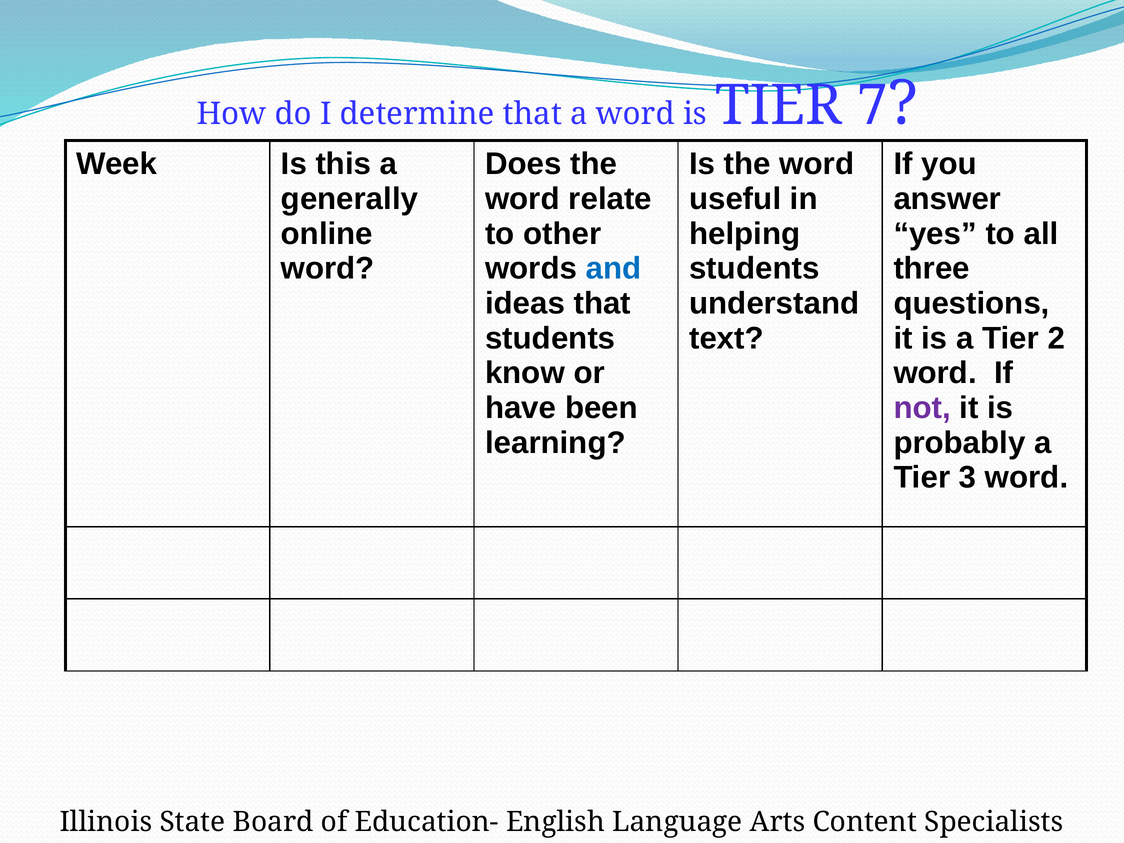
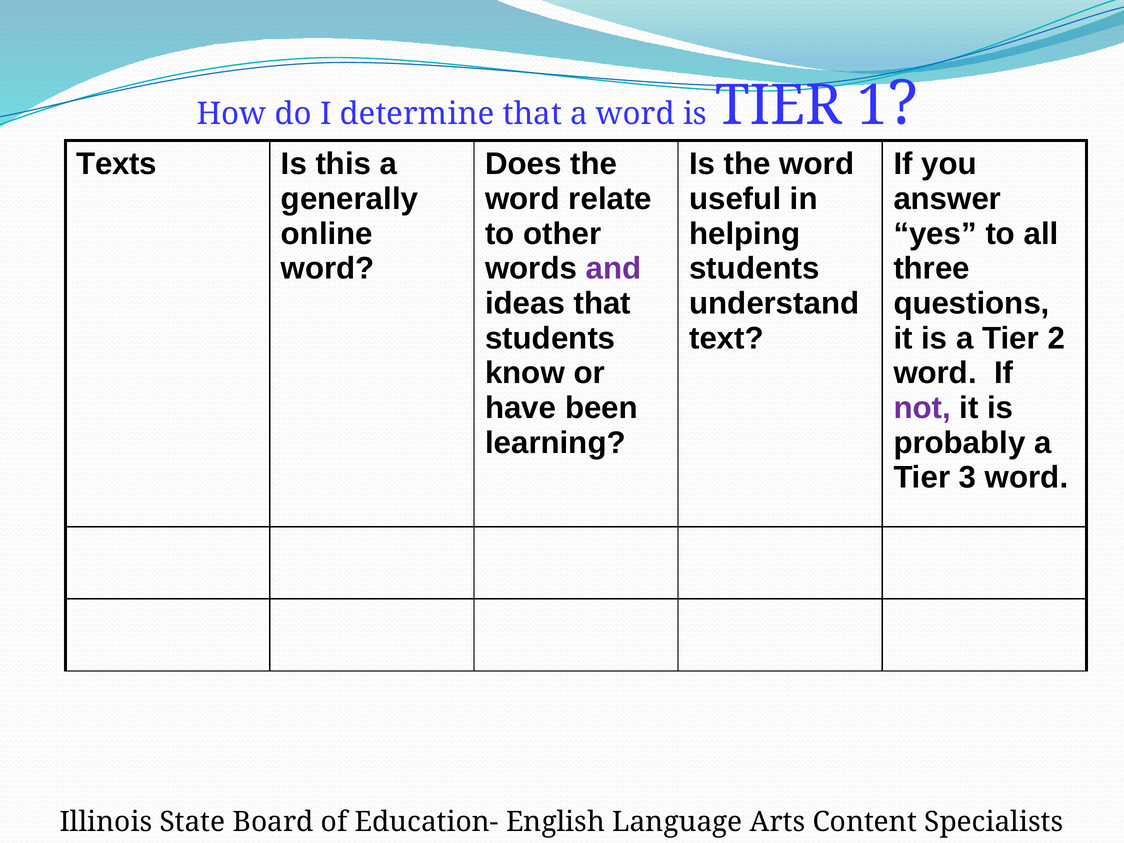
7: 7 -> 1 (873, 106)
Week: Week -> Texts (117, 164)
and colour: blue -> purple (614, 269)
